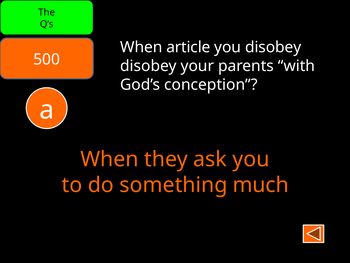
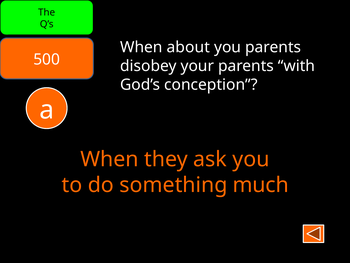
article: article -> about (188, 47)
you disobey: disobey -> parents (273, 47)
